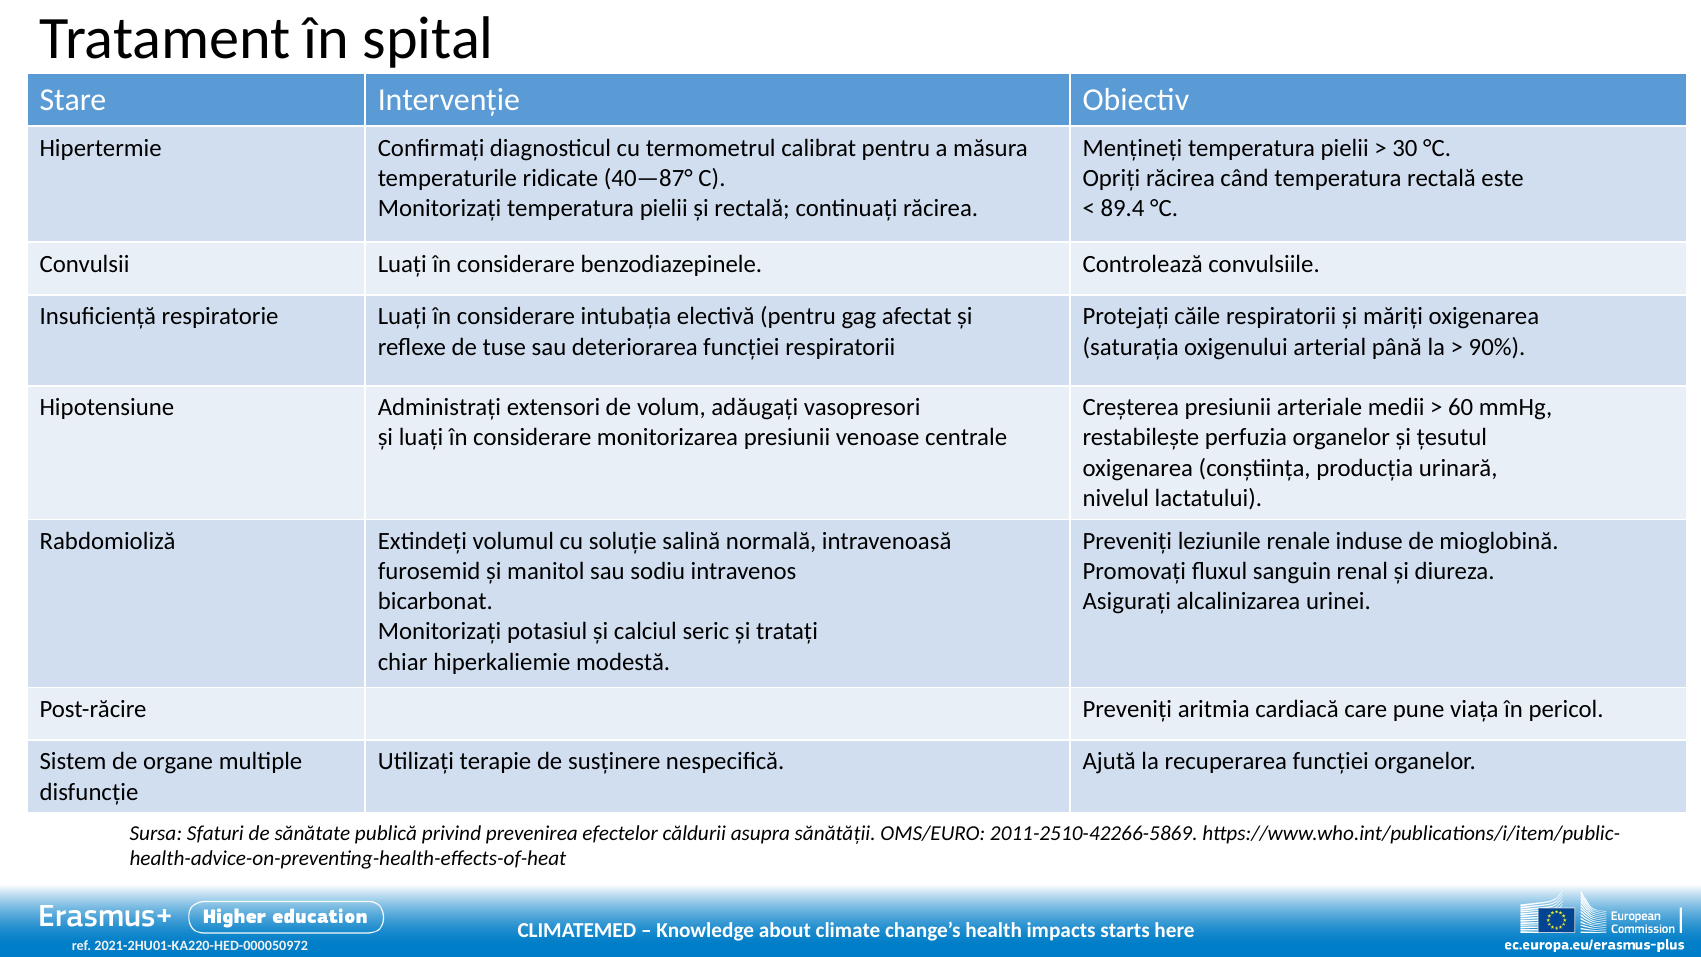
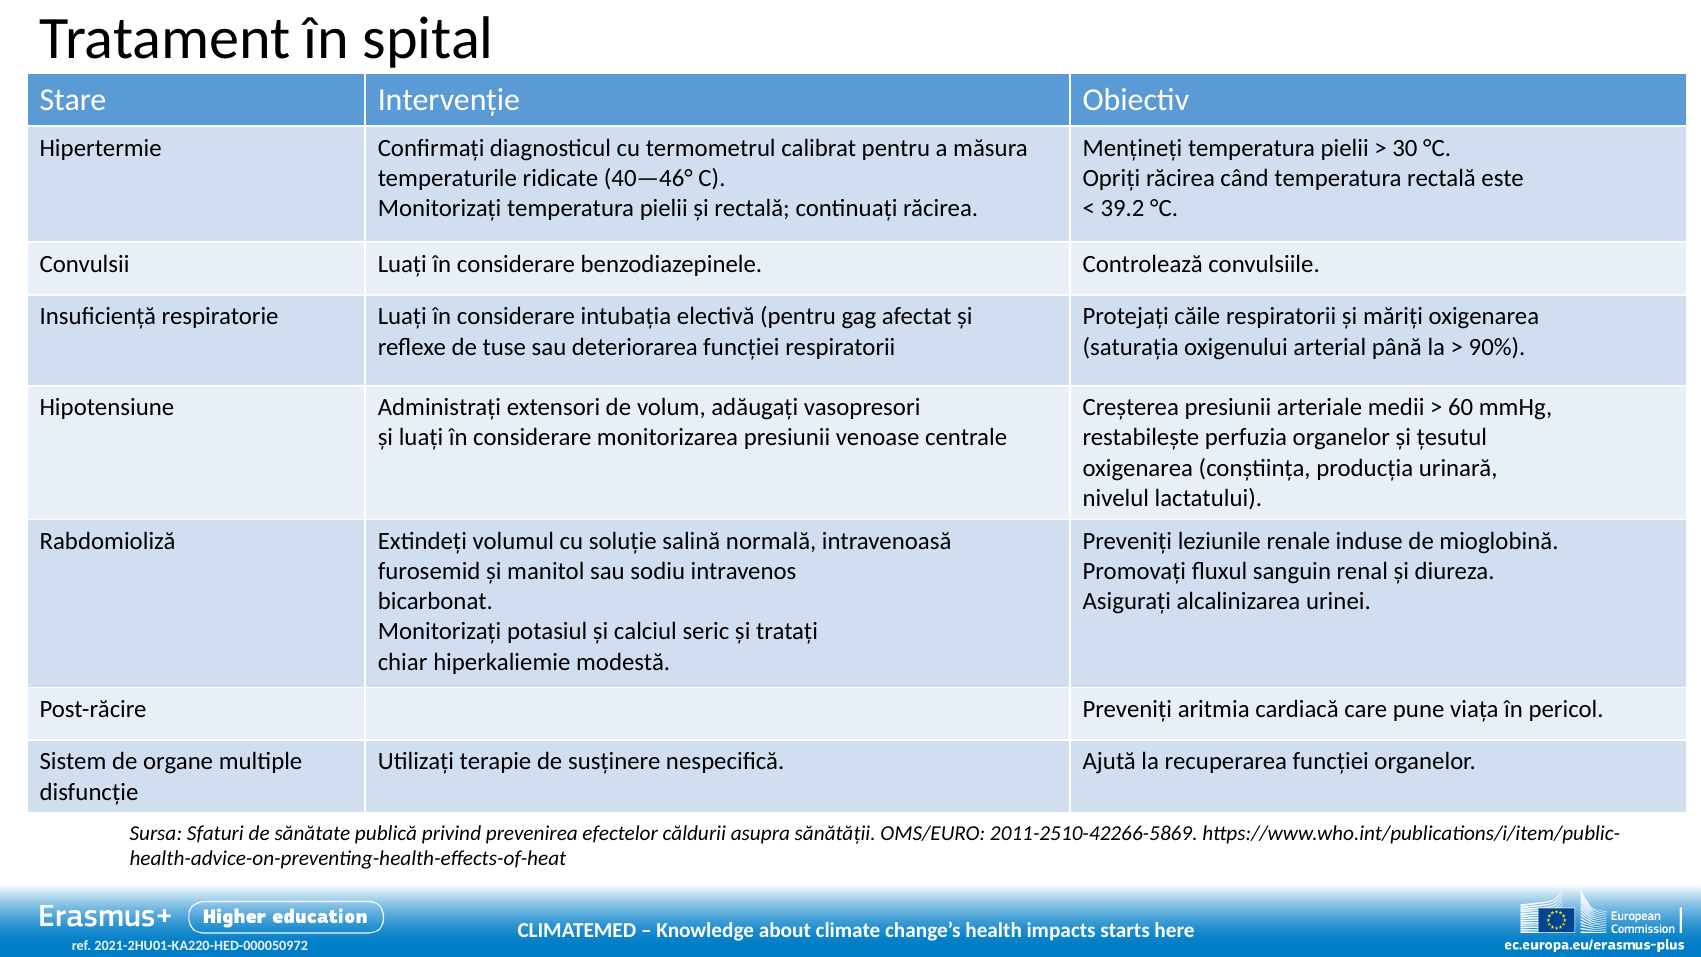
40—87°: 40—87° -> 40—46° (648, 178)
89.4: 89.4 -> 39.2 (1122, 208)
